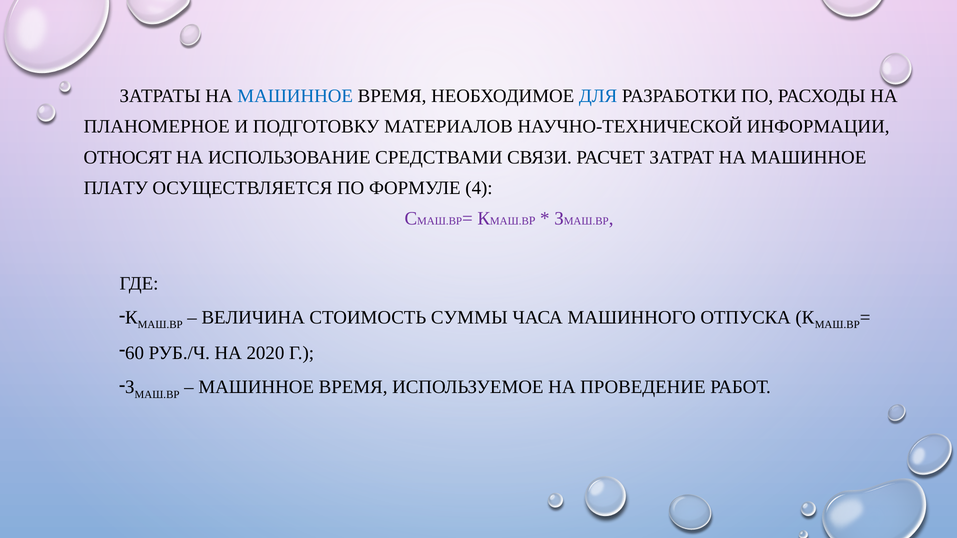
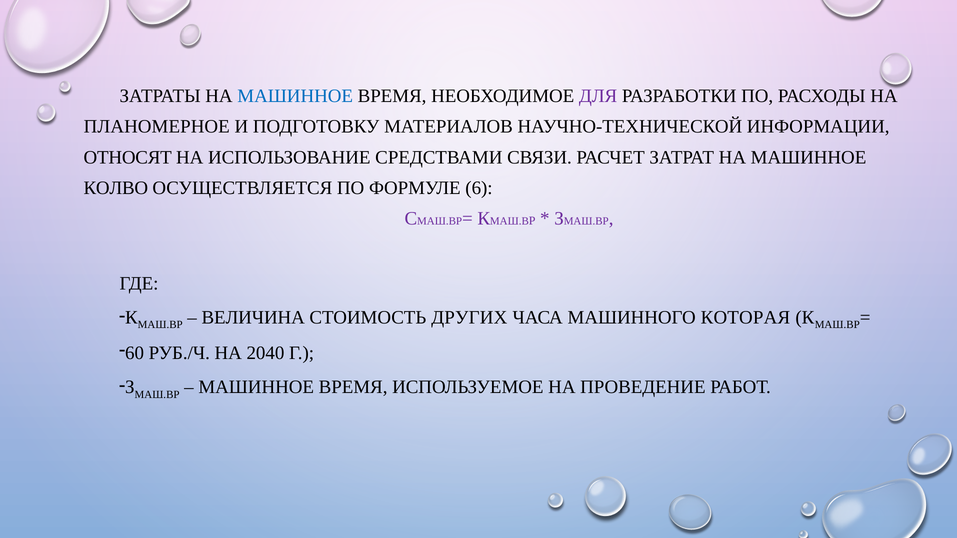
ДЛЯ colour: blue -> purple (598, 96)
ПЛАТУ: ПЛАТУ -> КОЛВО (116, 188)
4: 4 -> 6 (479, 188)
СУММЫ: СУММЫ -> ДРУГИХ (469, 318)
ОТПУСКА: ОТПУСКА -> КОТОРАЯ (745, 318)
2020: 2020 -> 2040 (265, 353)
